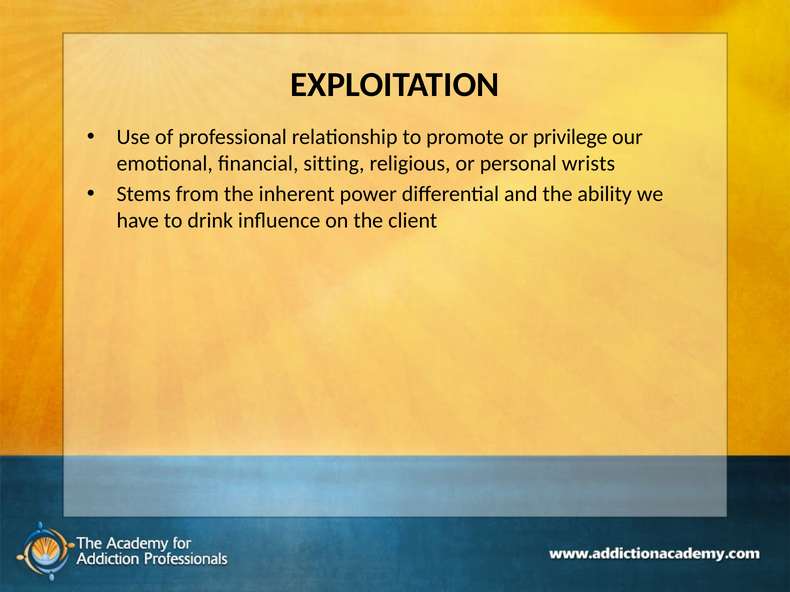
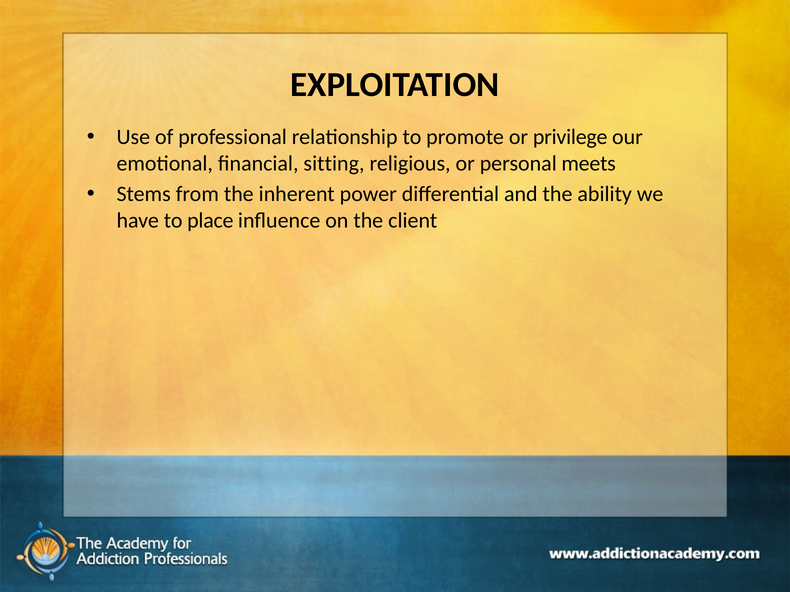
wrists: wrists -> meets (589, 164)
drink: drink -> place (210, 221)
